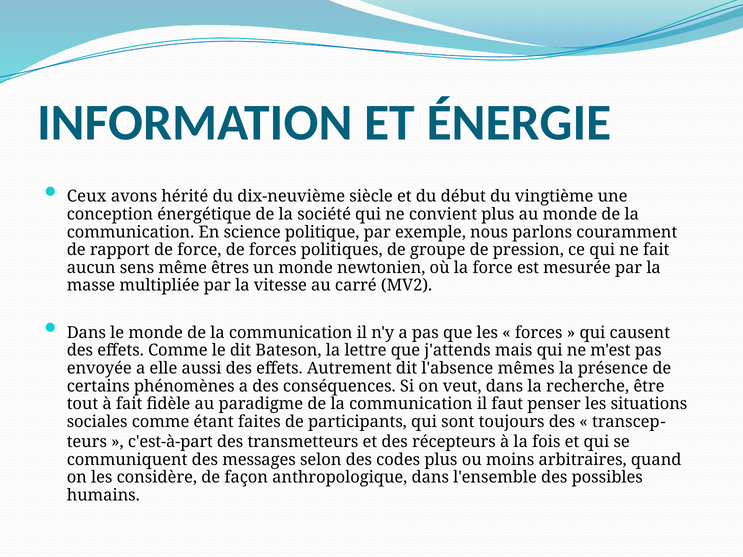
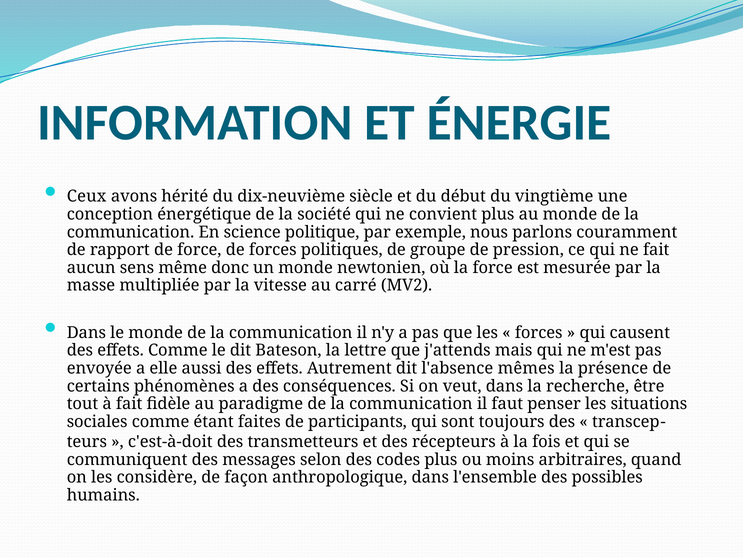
êtres: êtres -> donc (230, 268)
c'est-à-part: c'est-à-part -> c'est-à-doit (170, 442)
